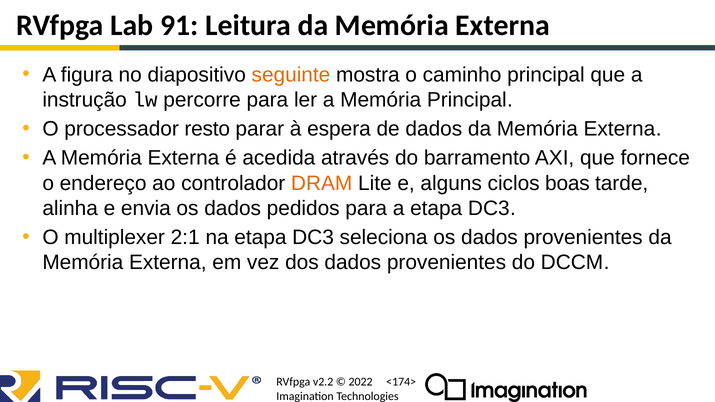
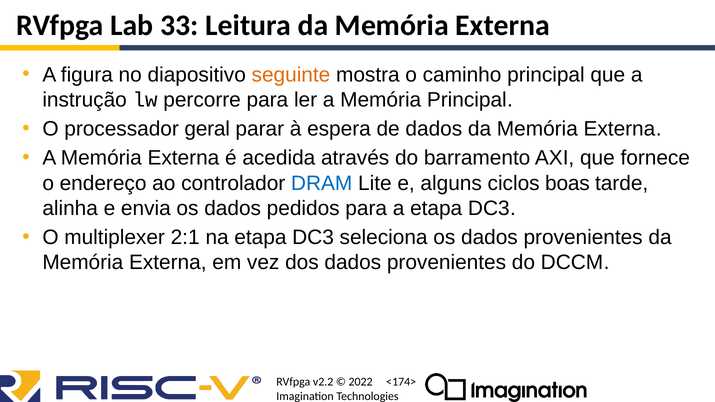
91: 91 -> 33 (179, 25)
resto: resto -> geral (207, 129)
DRAM colour: orange -> blue (322, 183)
